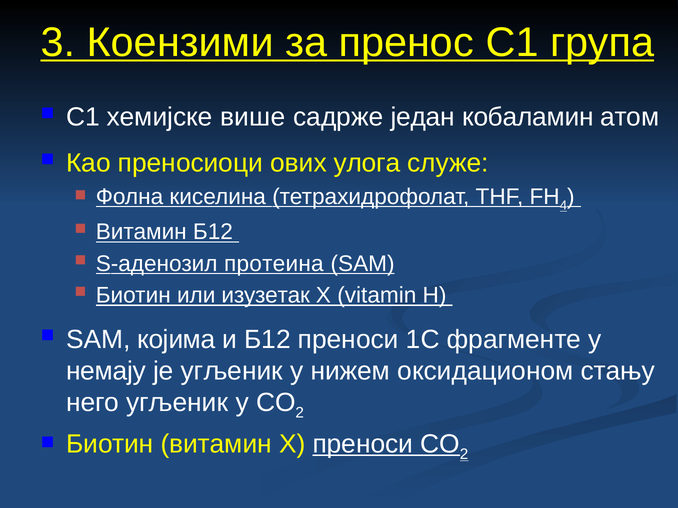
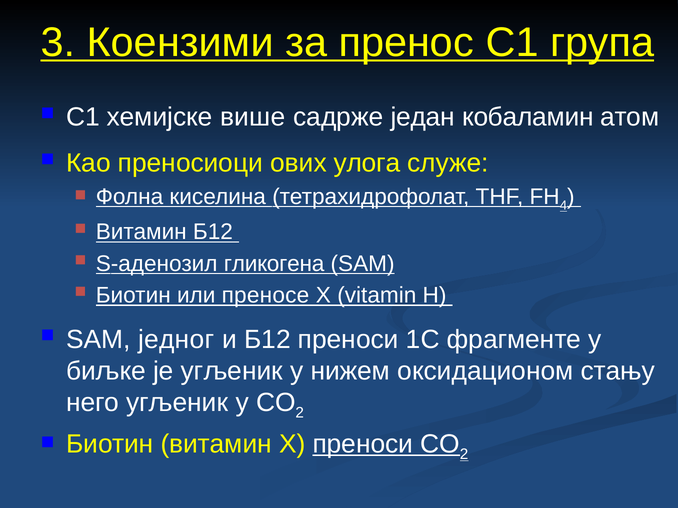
протеина: протеина -> гликогена (274, 264)
изузетак: изузетак -> преносе (265, 296)
којима: којима -> једног (176, 340)
немају: немају -> биљке (106, 371)
